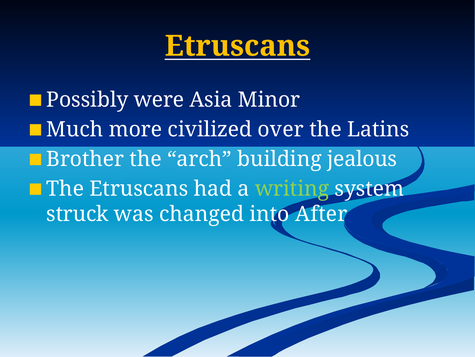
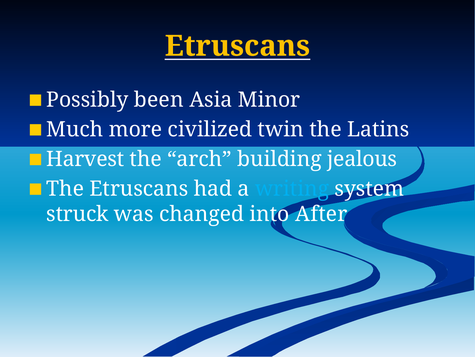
were: were -> been (159, 100)
over: over -> twin (281, 129)
Brother: Brother -> Harvest (85, 159)
writing colour: light green -> light blue (292, 188)
